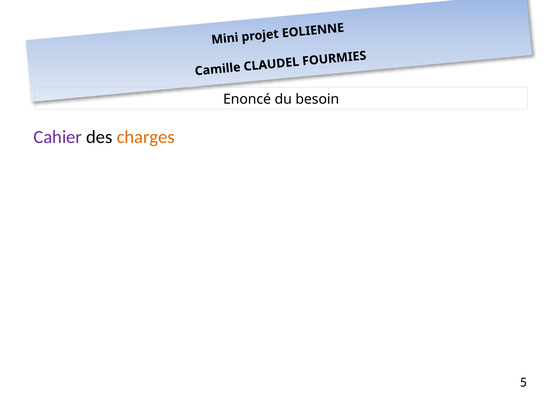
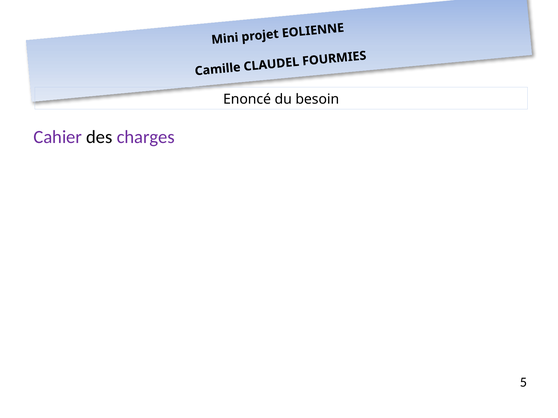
charges colour: orange -> purple (146, 137)
